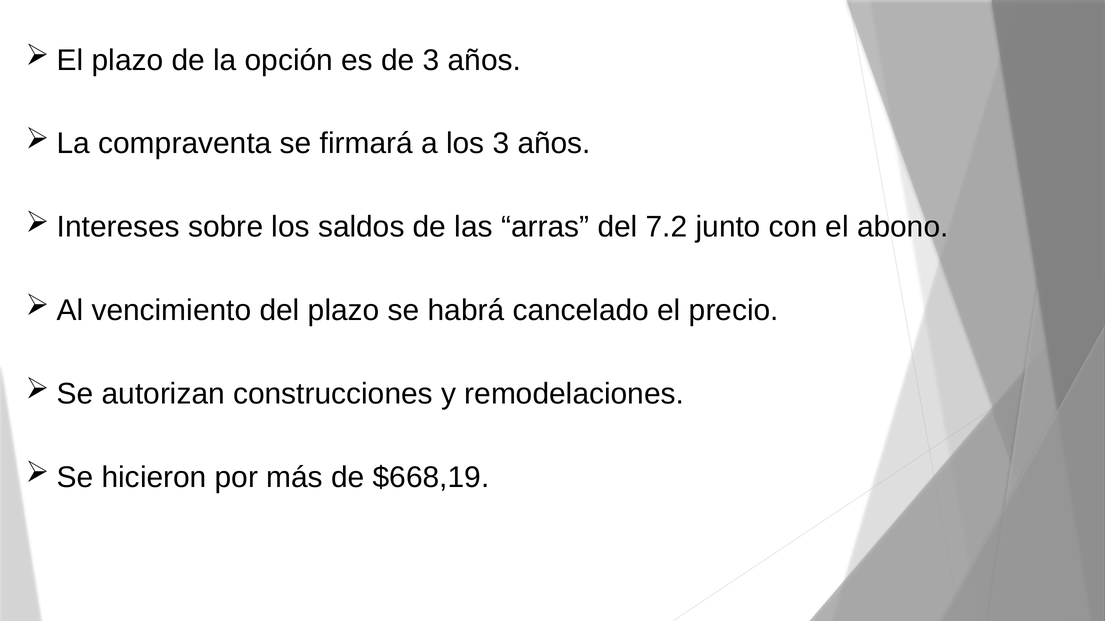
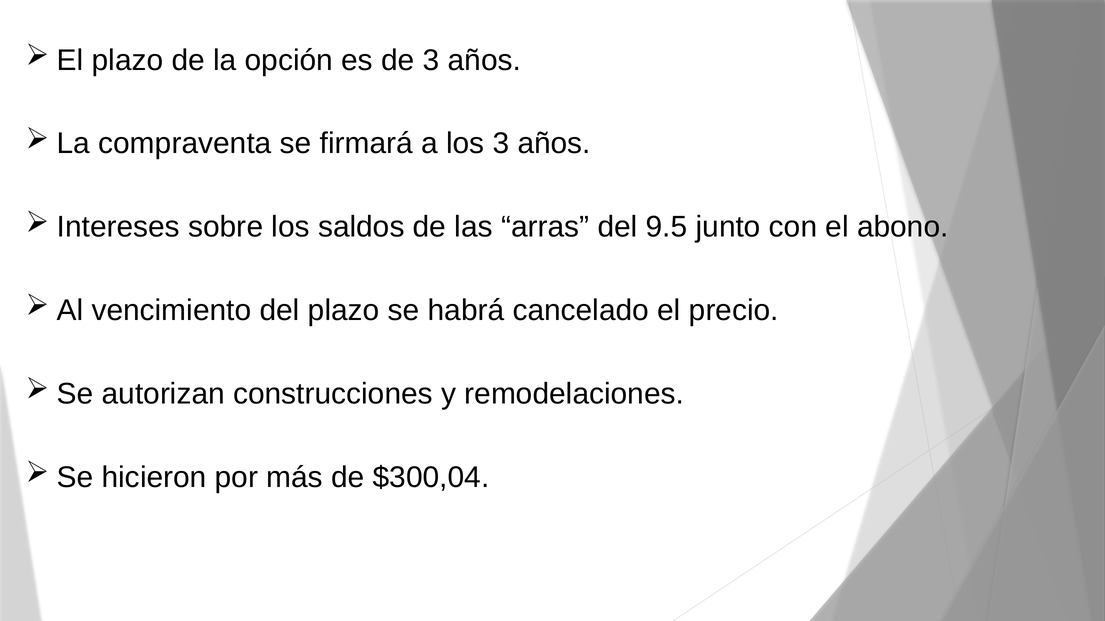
7.2: 7.2 -> 9.5 (667, 227)
$668,19: $668,19 -> $300,04 (431, 478)
